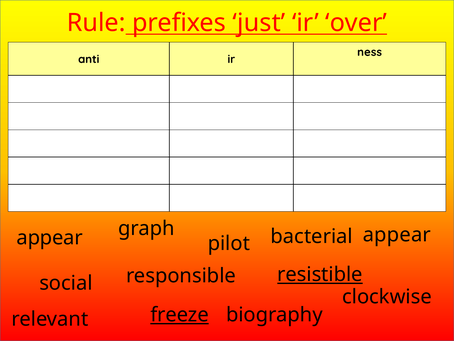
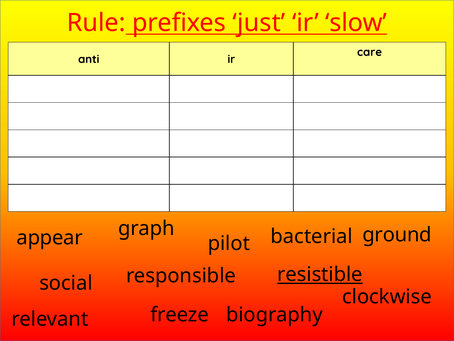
over: over -> slow (356, 23)
ness: ness -> care (370, 52)
appear: appear -> ground (397, 235)
freeze underline: present -> none (180, 314)
